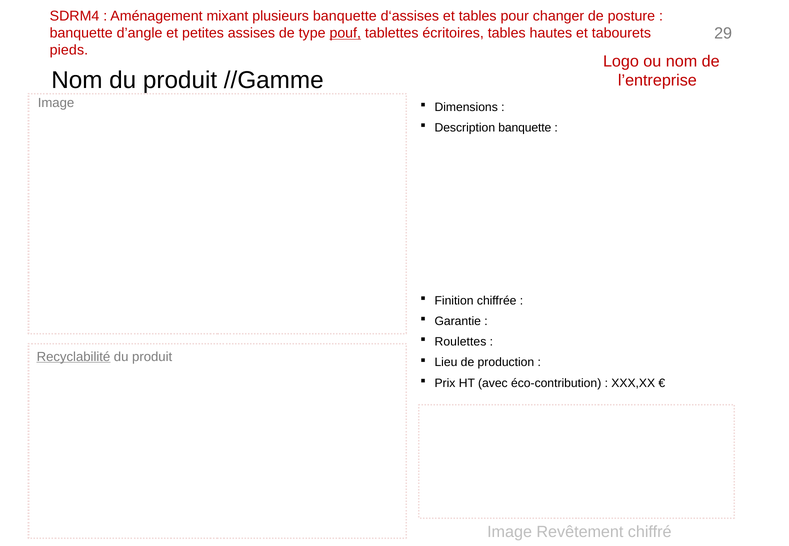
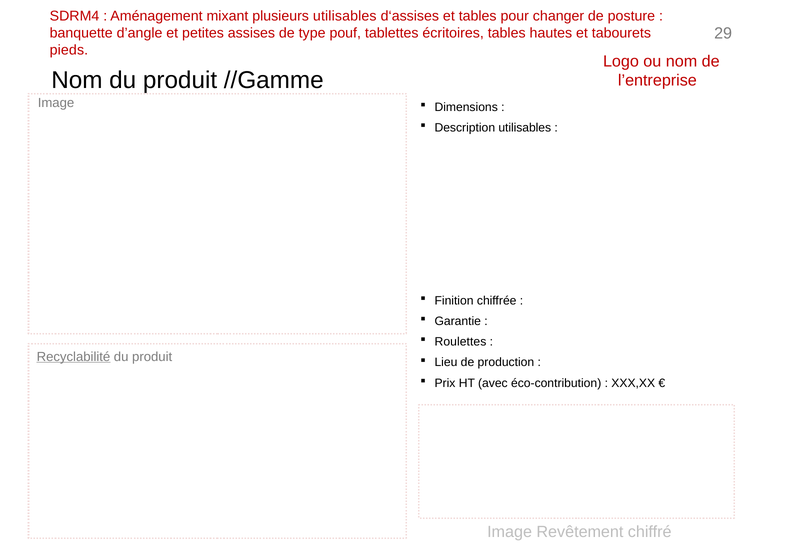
plusieurs banquette: banquette -> utilisables (345, 16)
pouf underline: present -> none (345, 33)
Description banquette: banquette -> utilisables (525, 128)
